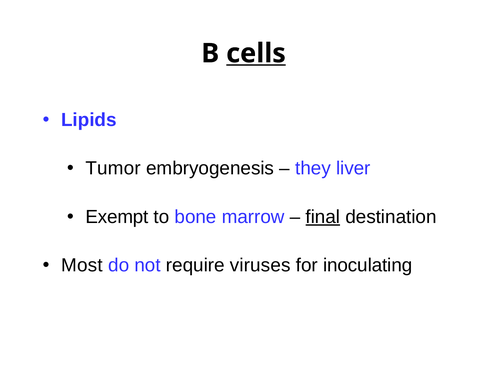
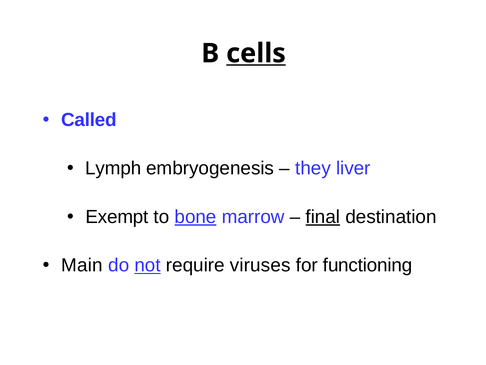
Lipids: Lipids -> Called (89, 120)
Tumor: Tumor -> Lymph (113, 168)
bone underline: none -> present (196, 217)
Most: Most -> Main (82, 265)
not underline: none -> present (148, 265)
inoculating: inoculating -> functioning (368, 265)
